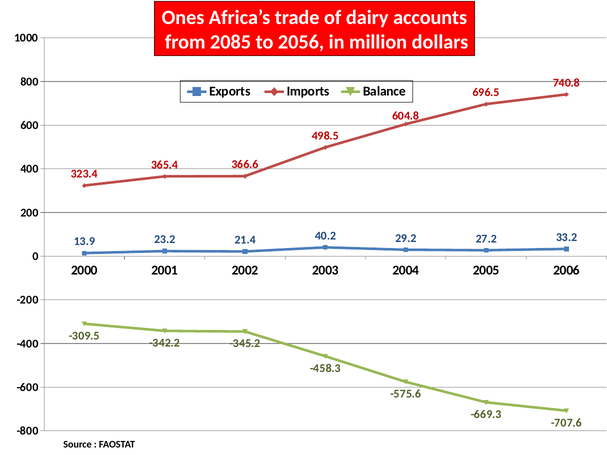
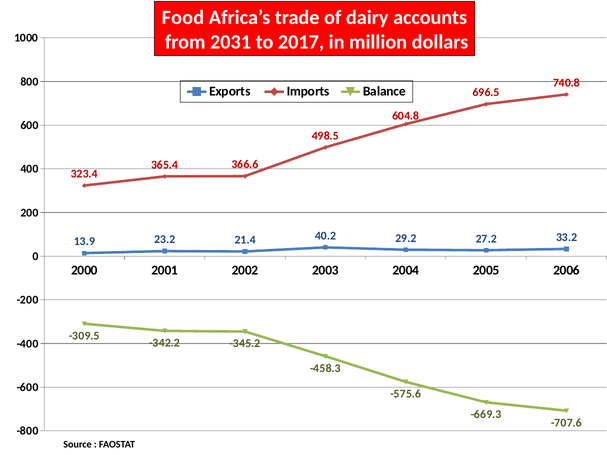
Ones: Ones -> Food (183, 18)
2085: 2085 -> 2031 (231, 42)
2056: 2056 -> 2017 (301, 42)
